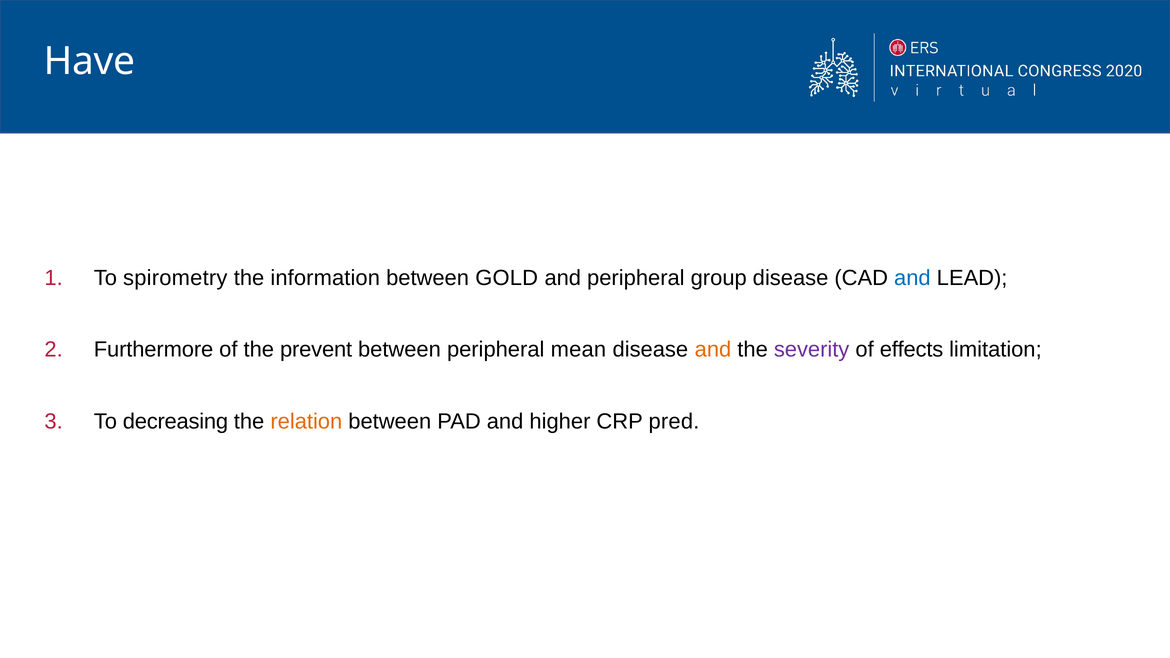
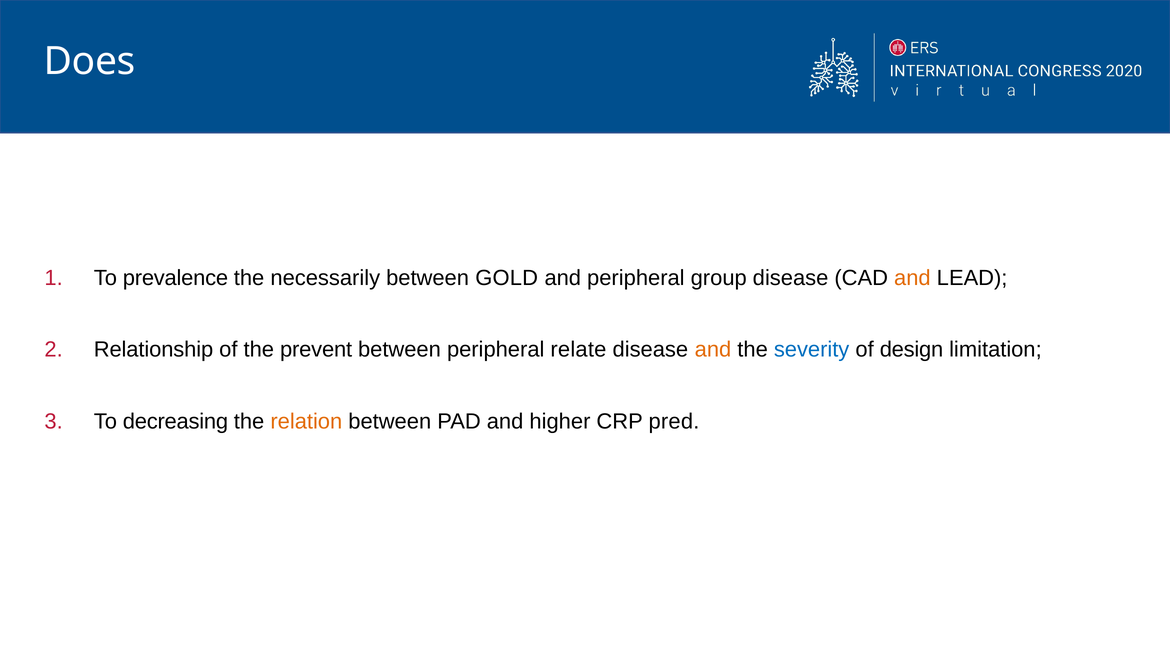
Have: Have -> Does (90, 62)
spirometry: spirometry -> prevalence (175, 278)
information: information -> necessarily (325, 278)
and colour: blue -> orange (912, 278)
Furthermore: Furthermore -> Relationship (154, 350)
mean: mean -> relate (578, 350)
severity colour: purple -> blue (812, 350)
effects: effects -> design (912, 350)
